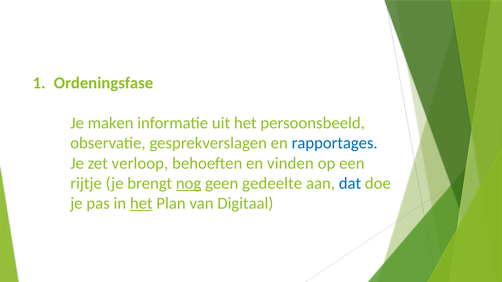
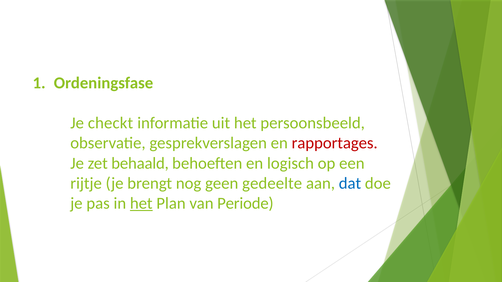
maken: maken -> checkt (110, 123)
rapportages colour: blue -> red (335, 143)
verloop: verloop -> behaald (140, 163)
vinden: vinden -> logisch (290, 163)
nog underline: present -> none (189, 183)
Digitaal: Digitaal -> Periode (245, 204)
